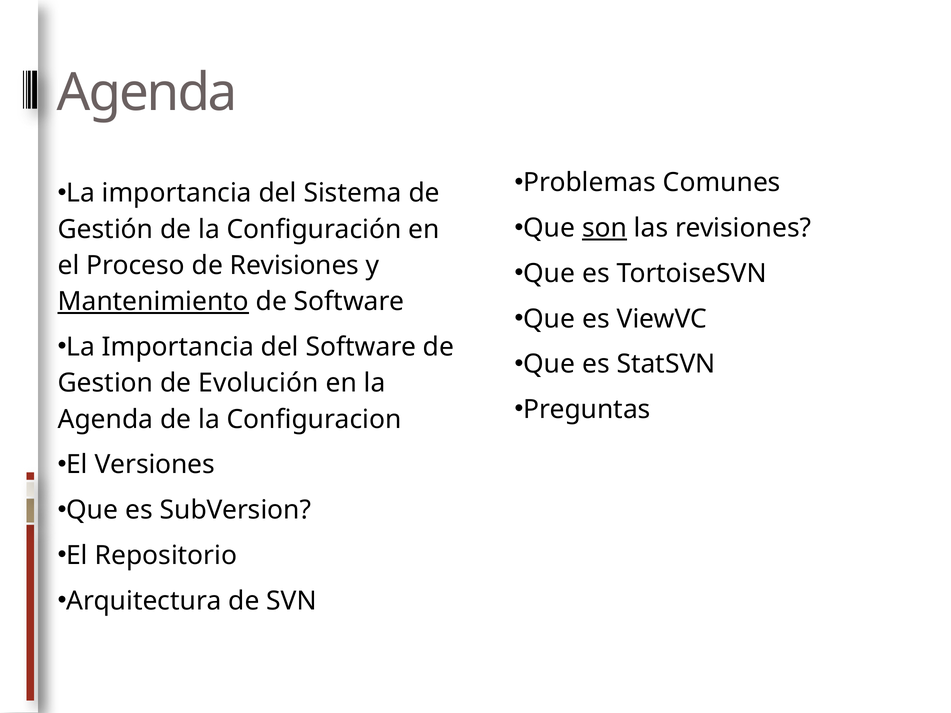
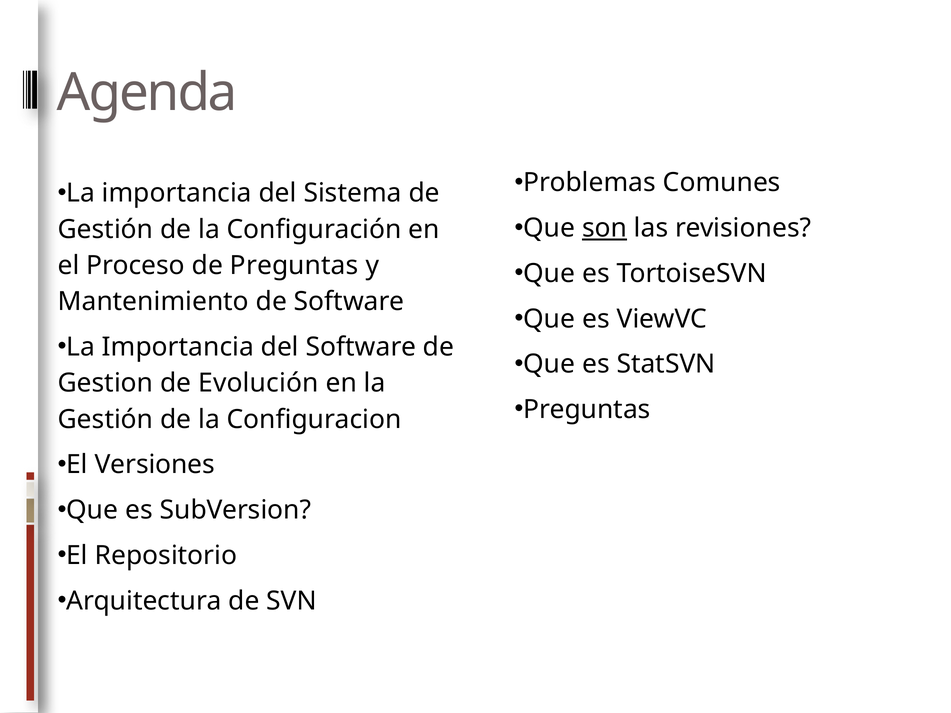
de Revisiones: Revisiones -> Preguntas (294, 266)
Mantenimiento underline: present -> none (153, 302)
Agenda: Agenda -> Gestión (105, 420)
